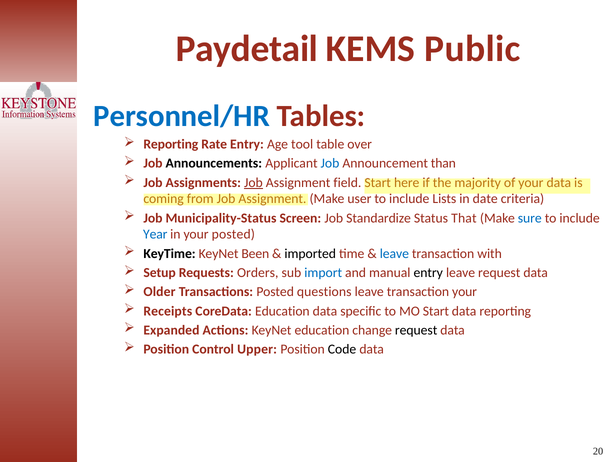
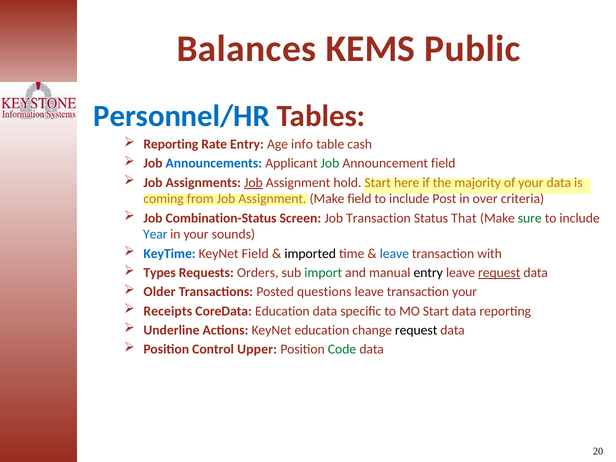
Paydetail: Paydetail -> Balances (246, 49)
tool: tool -> info (302, 144)
over: over -> cash (360, 144)
Announcements colour: black -> blue (214, 163)
Job colour: blue -> green (330, 163)
Announcement than: than -> field (443, 163)
field: field -> hold (347, 183)
Make user: user -> field (359, 199)
Lists: Lists -> Post (444, 199)
date: date -> over (485, 199)
Municipality-Status: Municipality-Status -> Combination-Status (221, 218)
Job Standardize: Standardize -> Transaction (379, 218)
sure colour: blue -> green (530, 218)
your posted: posted -> sounds (233, 234)
KeyTime colour: black -> blue (169, 254)
KeyNet Been: Been -> Field (255, 254)
Setup: Setup -> Types (160, 273)
import colour: blue -> green (323, 273)
request underline: none -> present (499, 273)
Expanded: Expanded -> Underline (171, 330)
Code colour: black -> green (342, 349)
